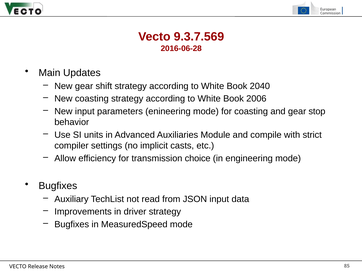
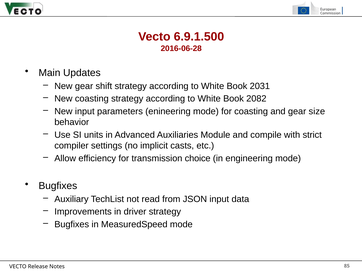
9.3.7.569: 9.3.7.569 -> 6.9.1.500 (199, 37)
2040: 2040 -> 2031 (260, 86)
2006: 2006 -> 2082 (256, 99)
stop: stop -> size (317, 112)
